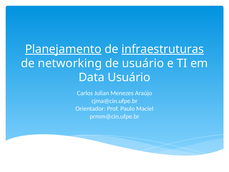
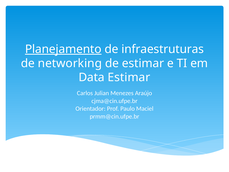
infraestruturas underline: present -> none (163, 49)
de usuário: usuário -> estimar (143, 63)
Data Usuário: Usuário -> Estimar (129, 77)
